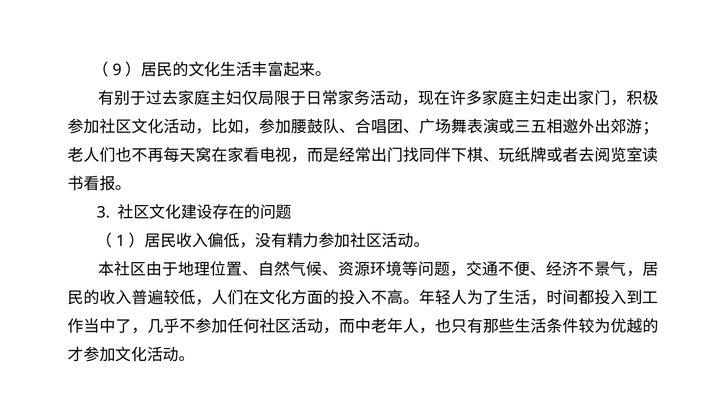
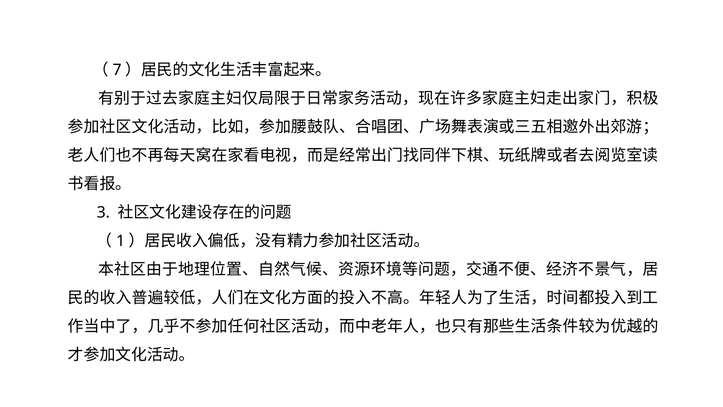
9: 9 -> 7 (117, 70)
